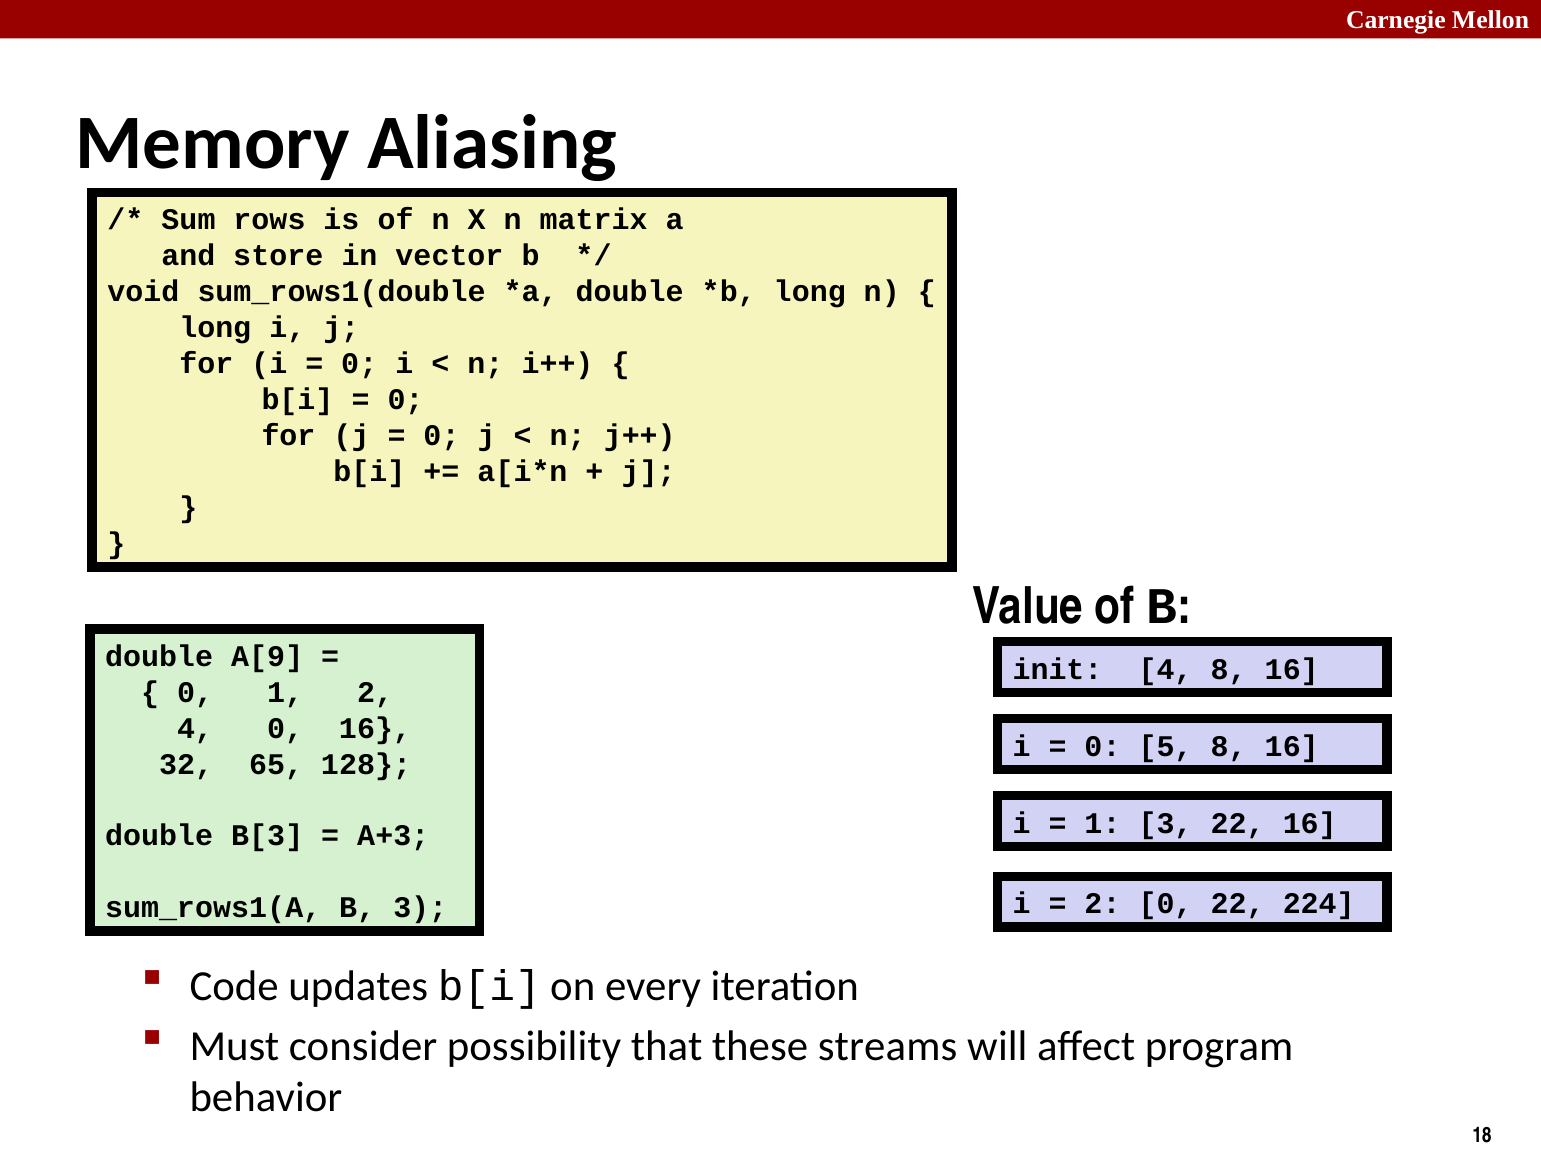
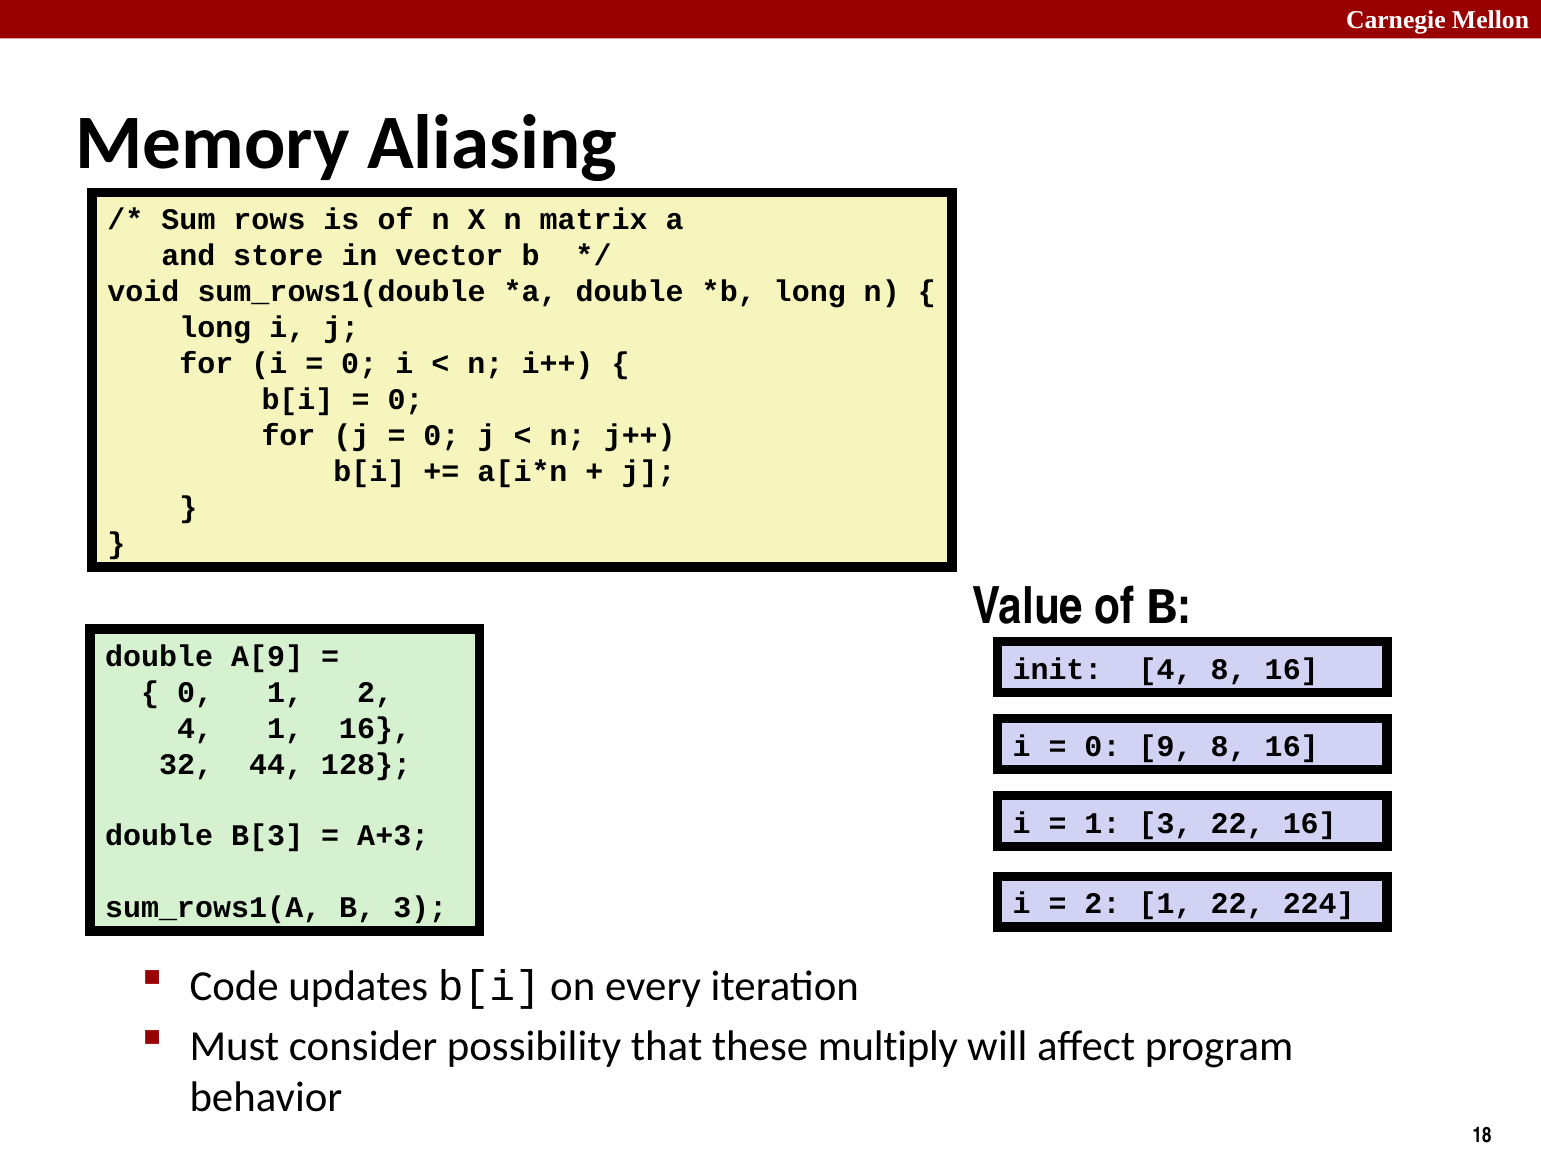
4 0: 0 -> 1 (285, 729)
5: 5 -> 9 (1166, 747)
65: 65 -> 44 (276, 765)
2 0: 0 -> 1 (1166, 905)
streams: streams -> multiply (888, 1047)
